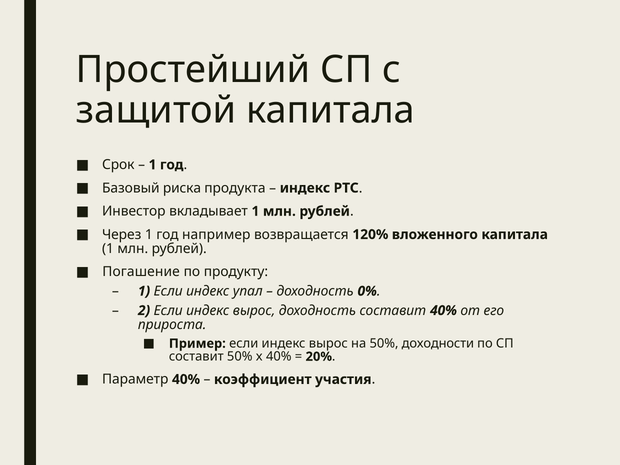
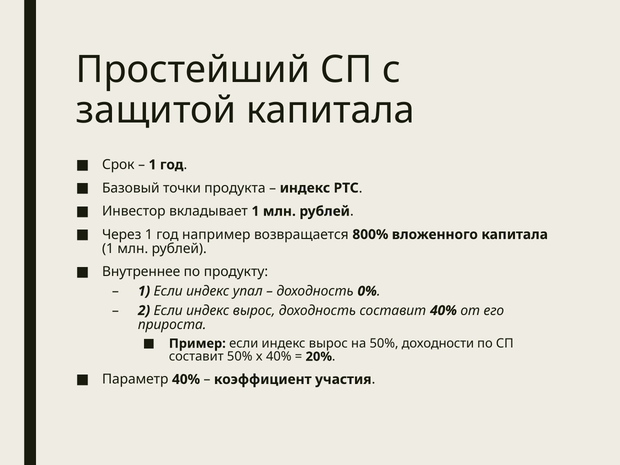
риска: риска -> точки (182, 188)
120%: 120% -> 800% (370, 235)
Погашение: Погашение -> Внутреннее (141, 272)
